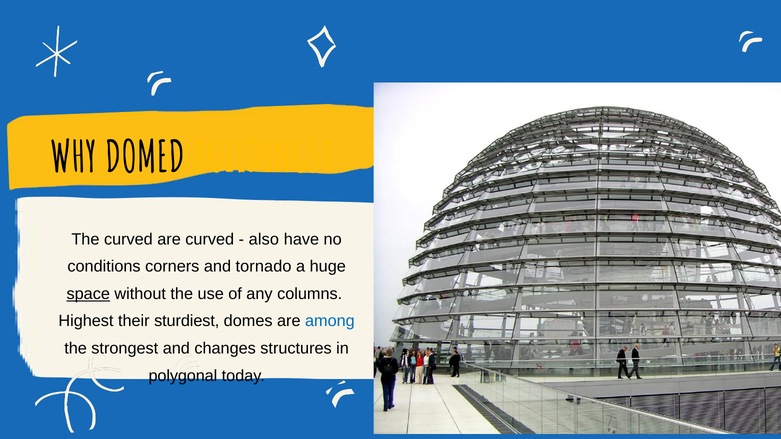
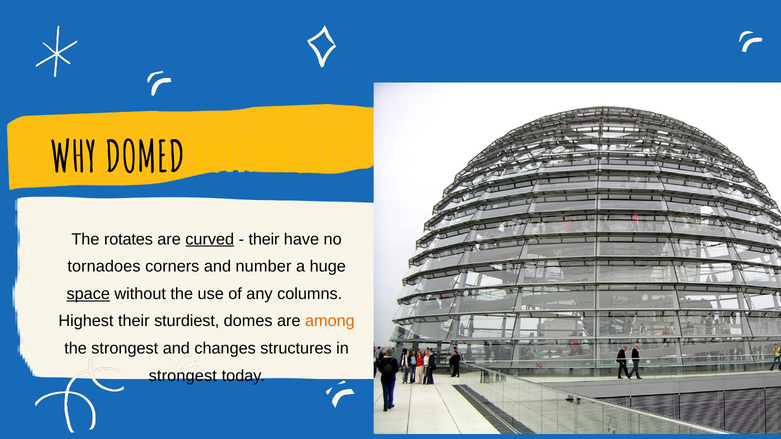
The curved: curved -> rotates (128, 239)
curved underline: none -> present (210, 239)
also: also -> their (264, 239)
conditions: conditions -> tornadoes (104, 267)
tornado: tornado -> number (263, 267)
among colour: blue -> orange (330, 321)
polygonal: polygonal -> strongest (183, 376)
